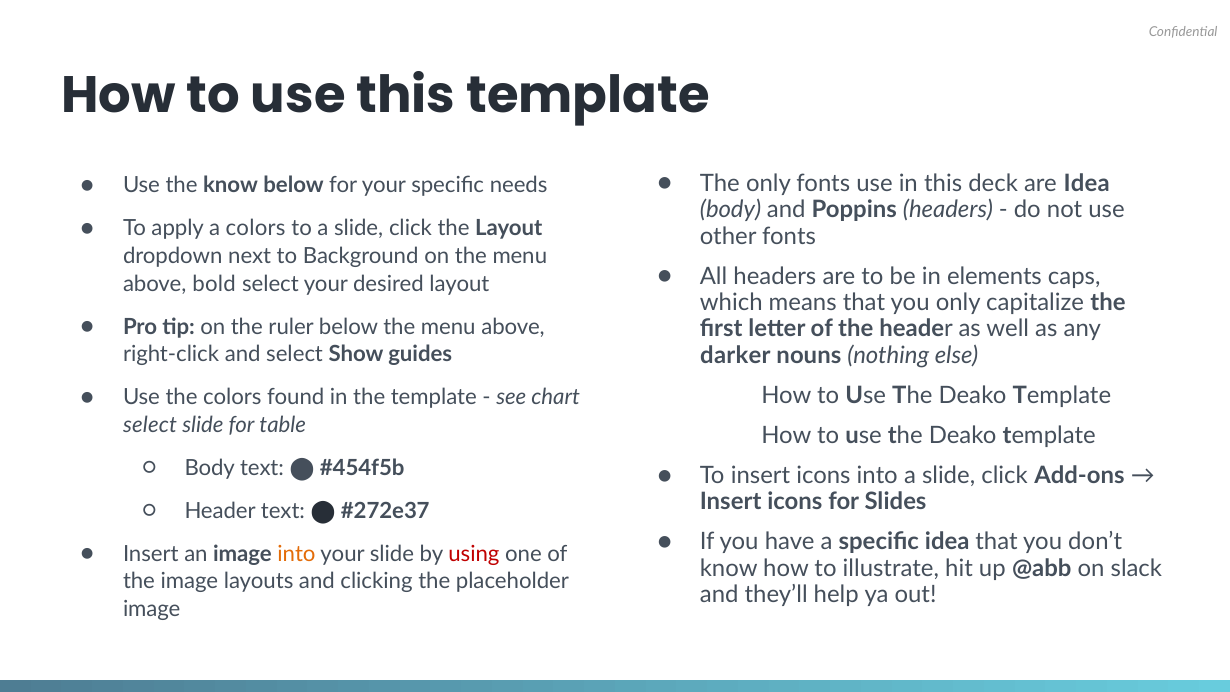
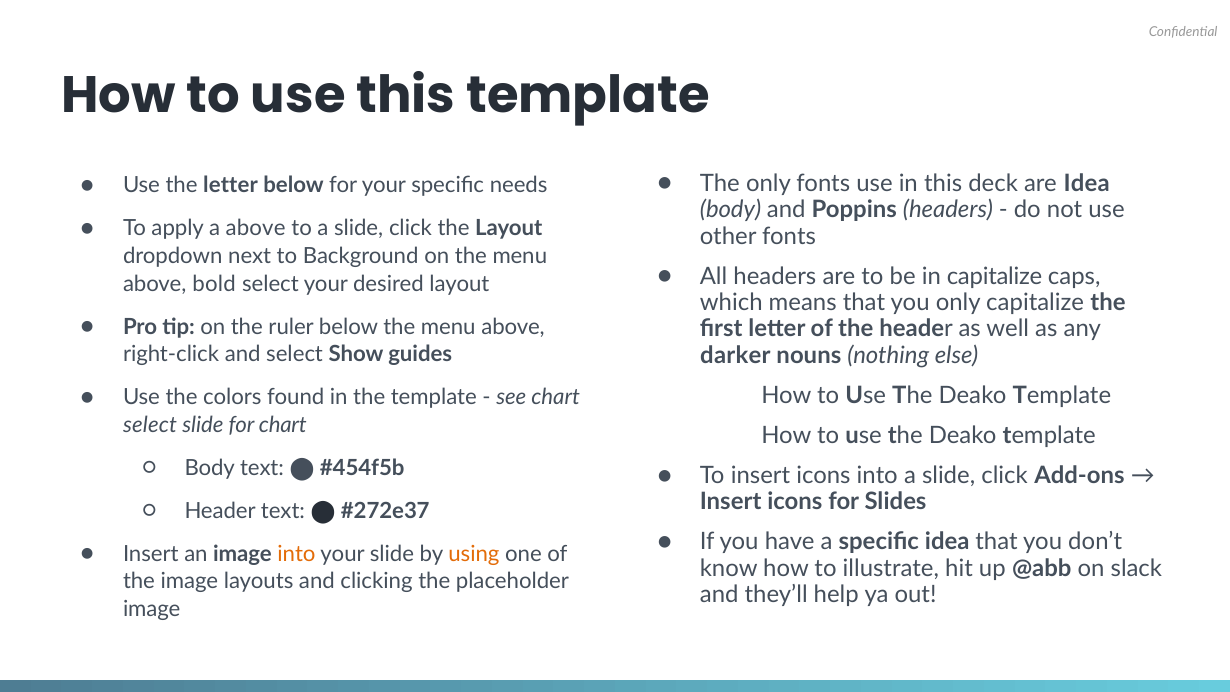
the know: know -> letter (230, 186)
a colors: colors -> above (256, 228)
in elements: elements -> capitalize (995, 276)
for table: table -> chart (283, 425)
using colour: red -> orange (474, 554)
